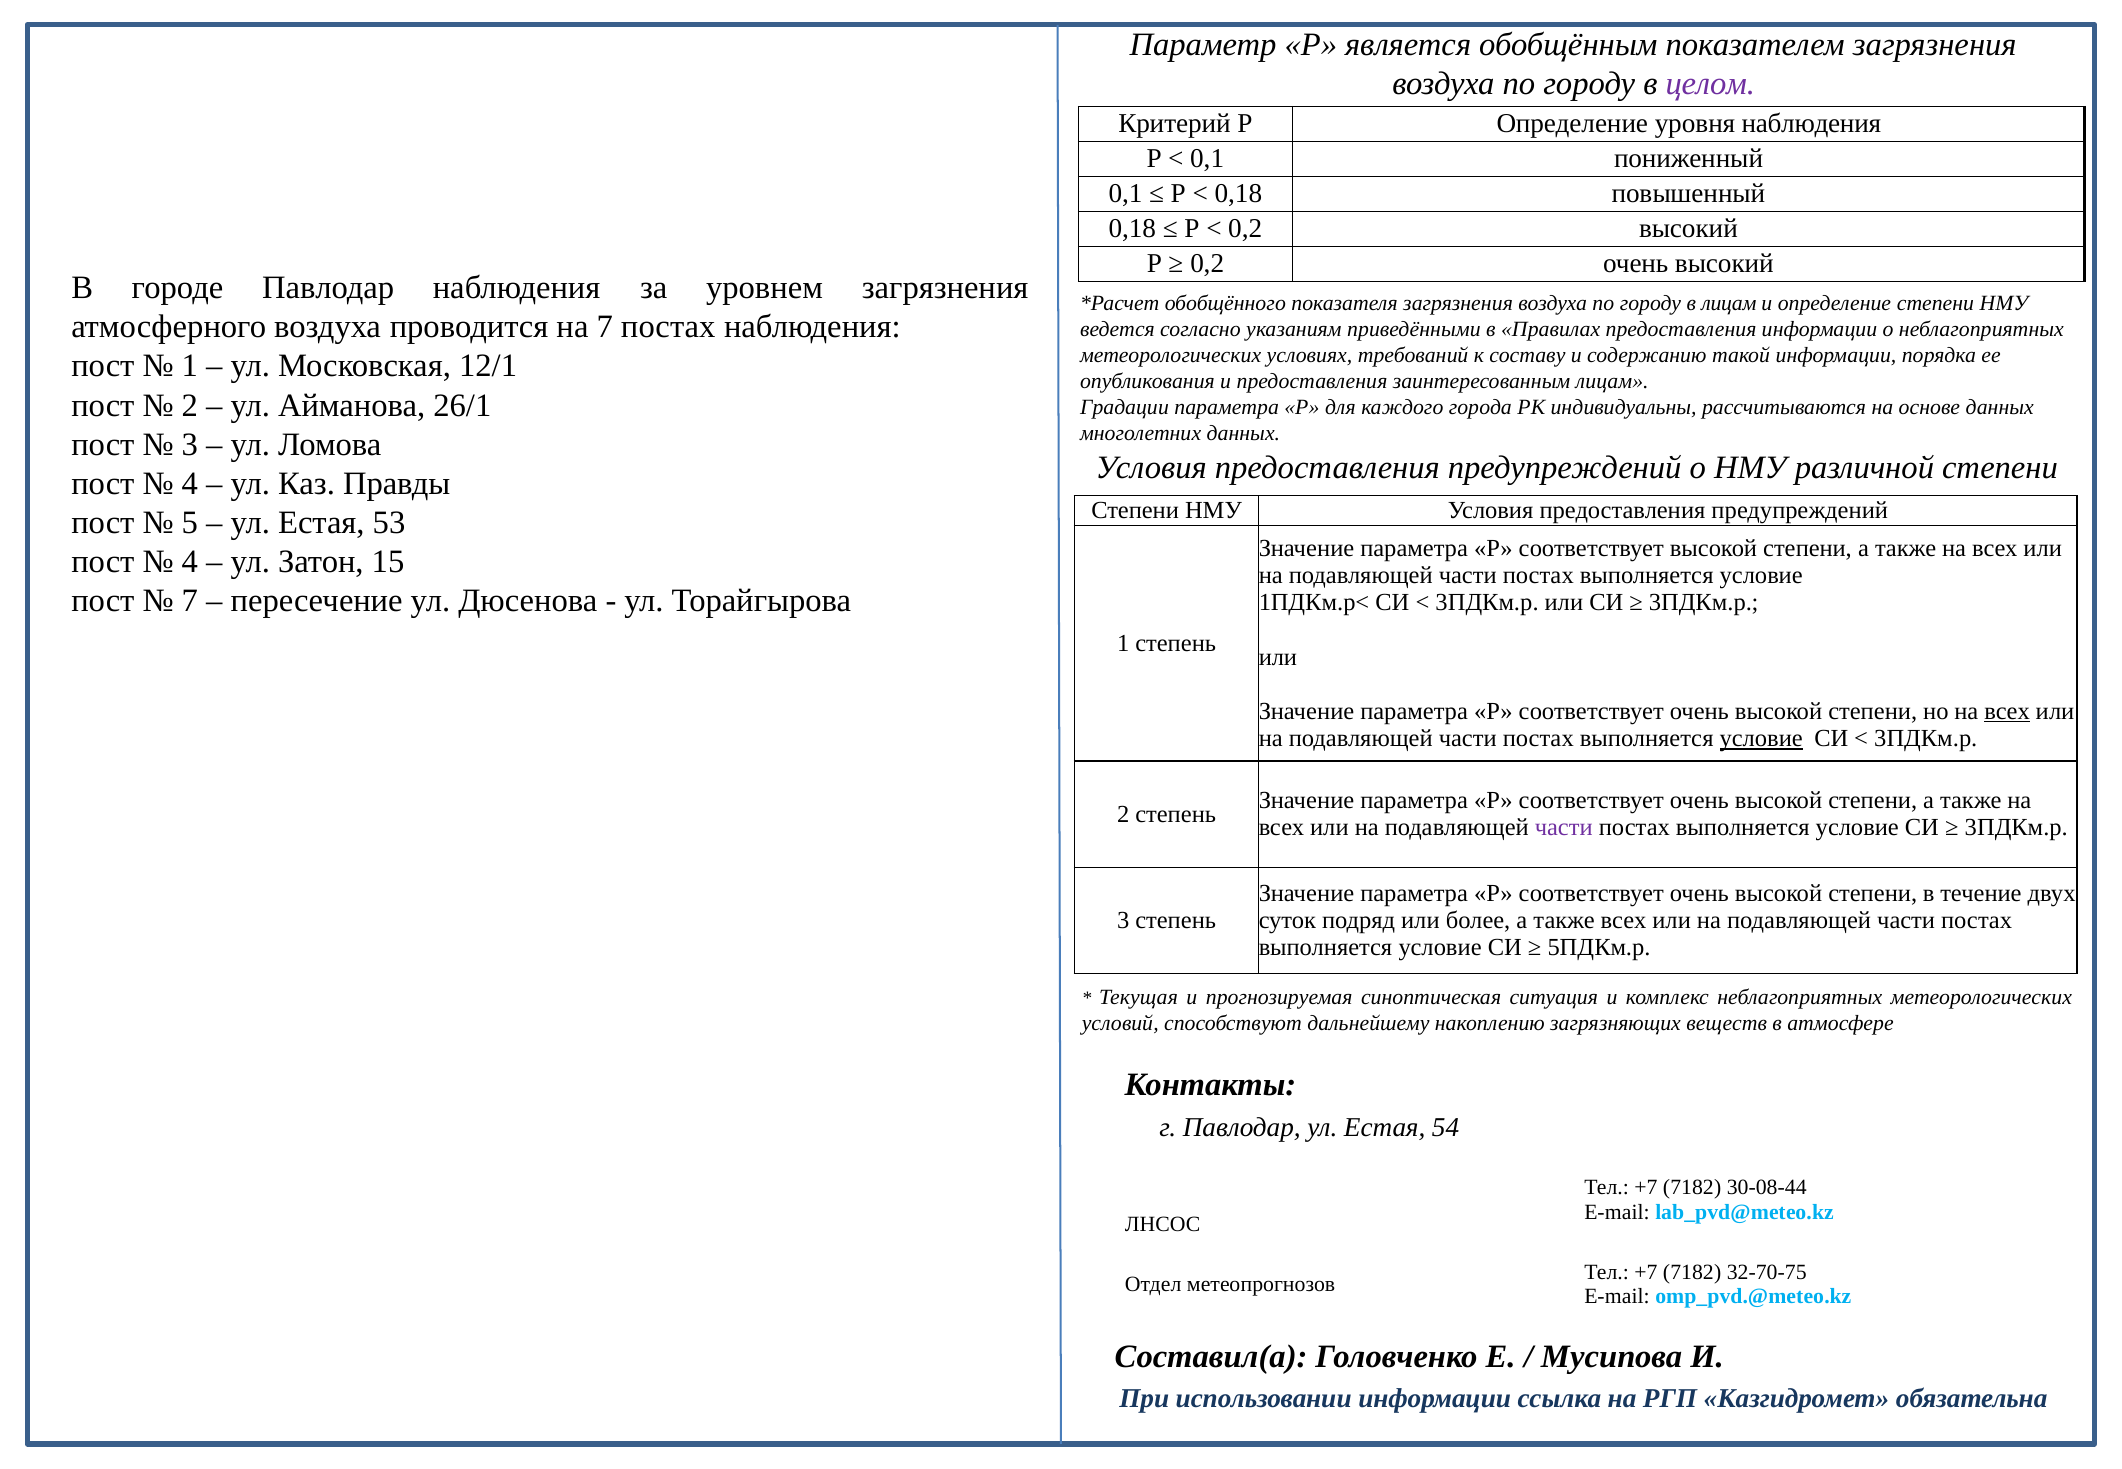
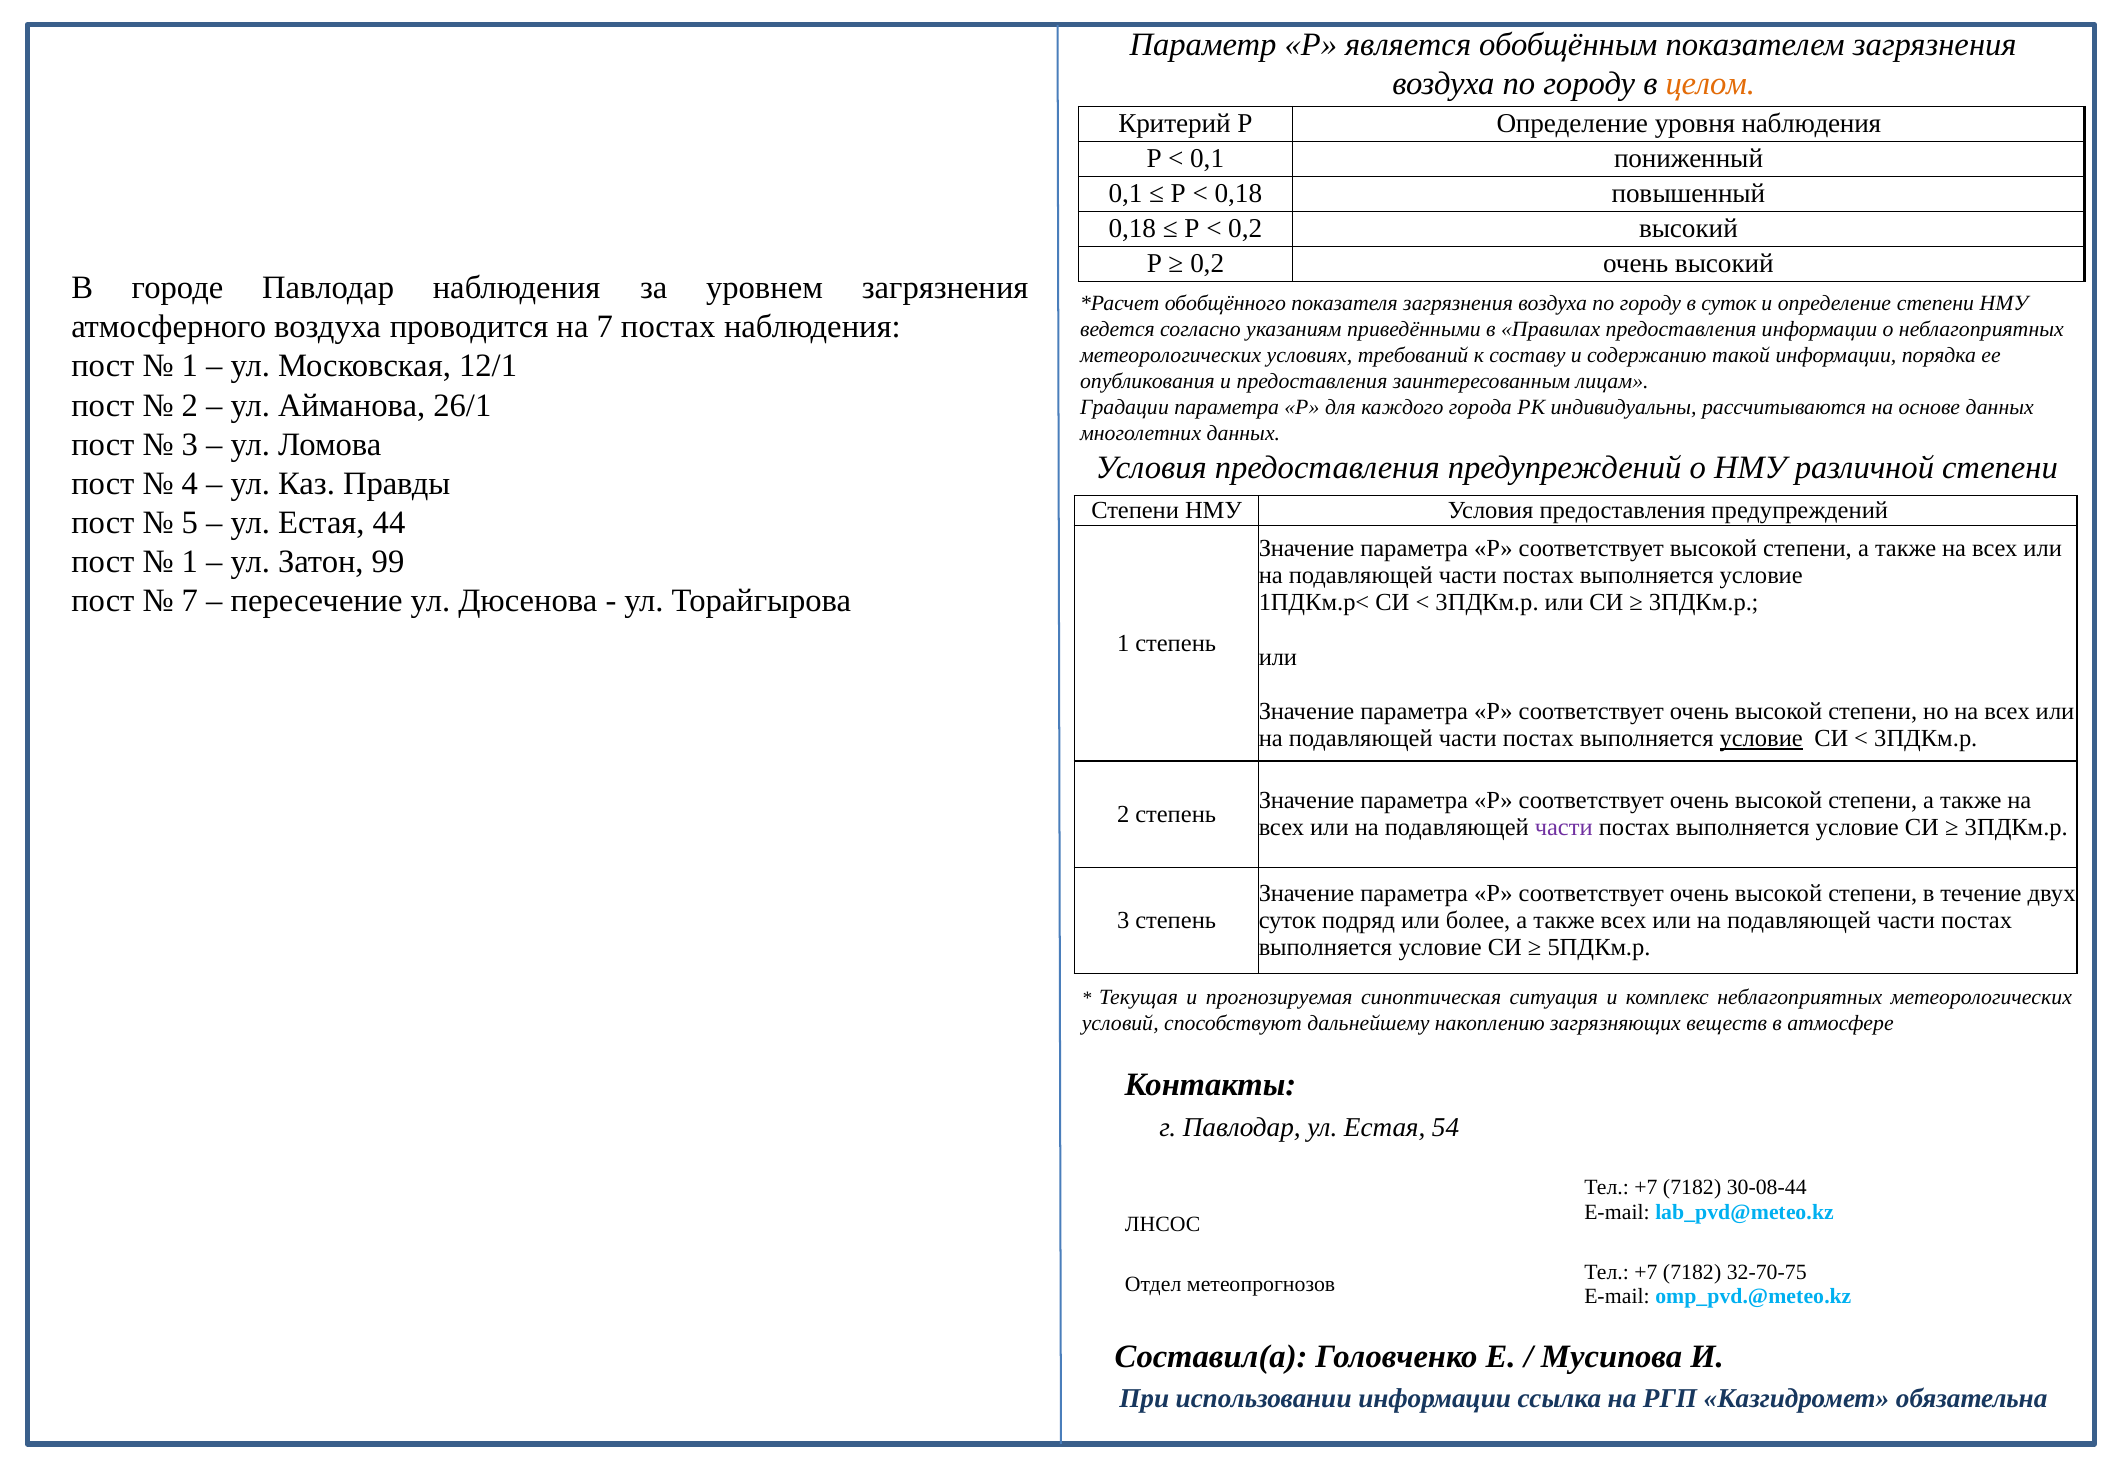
целом colour: purple -> orange (1710, 84)
в лицам: лицам -> суток (1729, 303)
53: 53 -> 44 (389, 523)
4: 4 -> 1 (190, 562)
15: 15 -> 99 (388, 562)
всех underline: present -> none (2007, 711)
